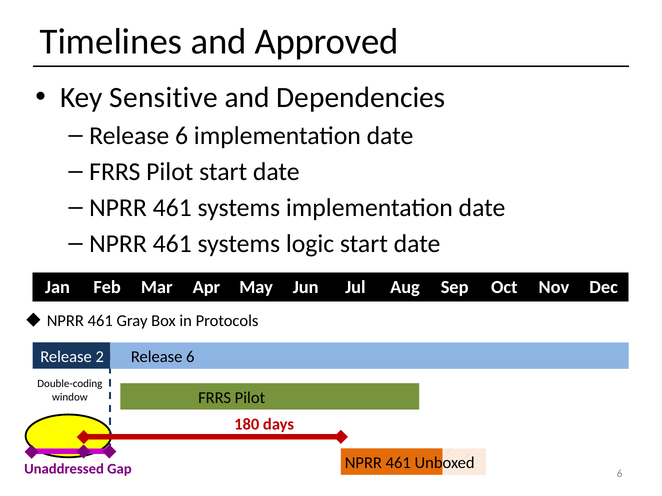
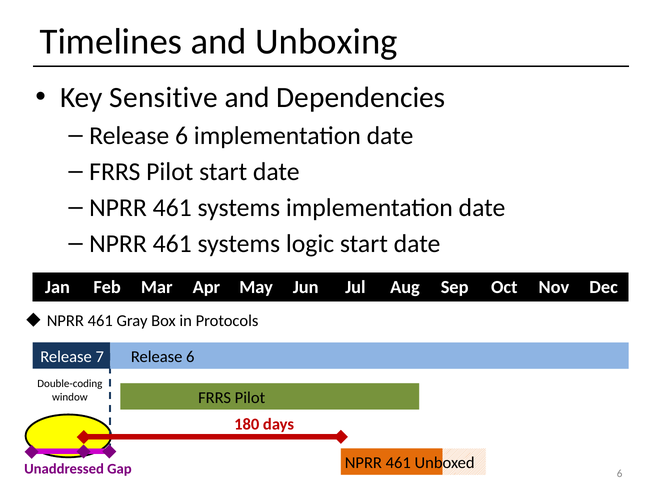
Approved: Approved -> Unboxing (326, 42)
2: 2 -> 7 (100, 357)
